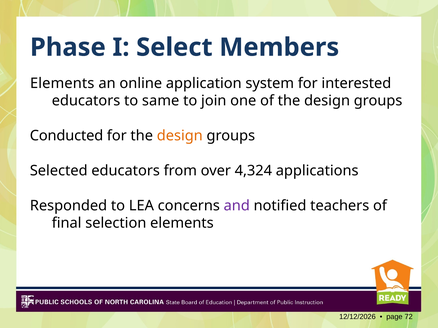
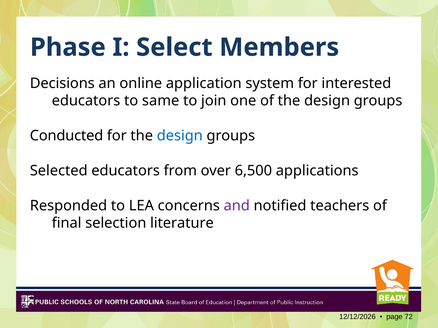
Elements: Elements -> Decisions (62, 83)
design colour: orange -> blue (180, 136)
4,324: 4,324 -> 6,500 (253, 171)
selection elements: elements -> literature (182, 223)
